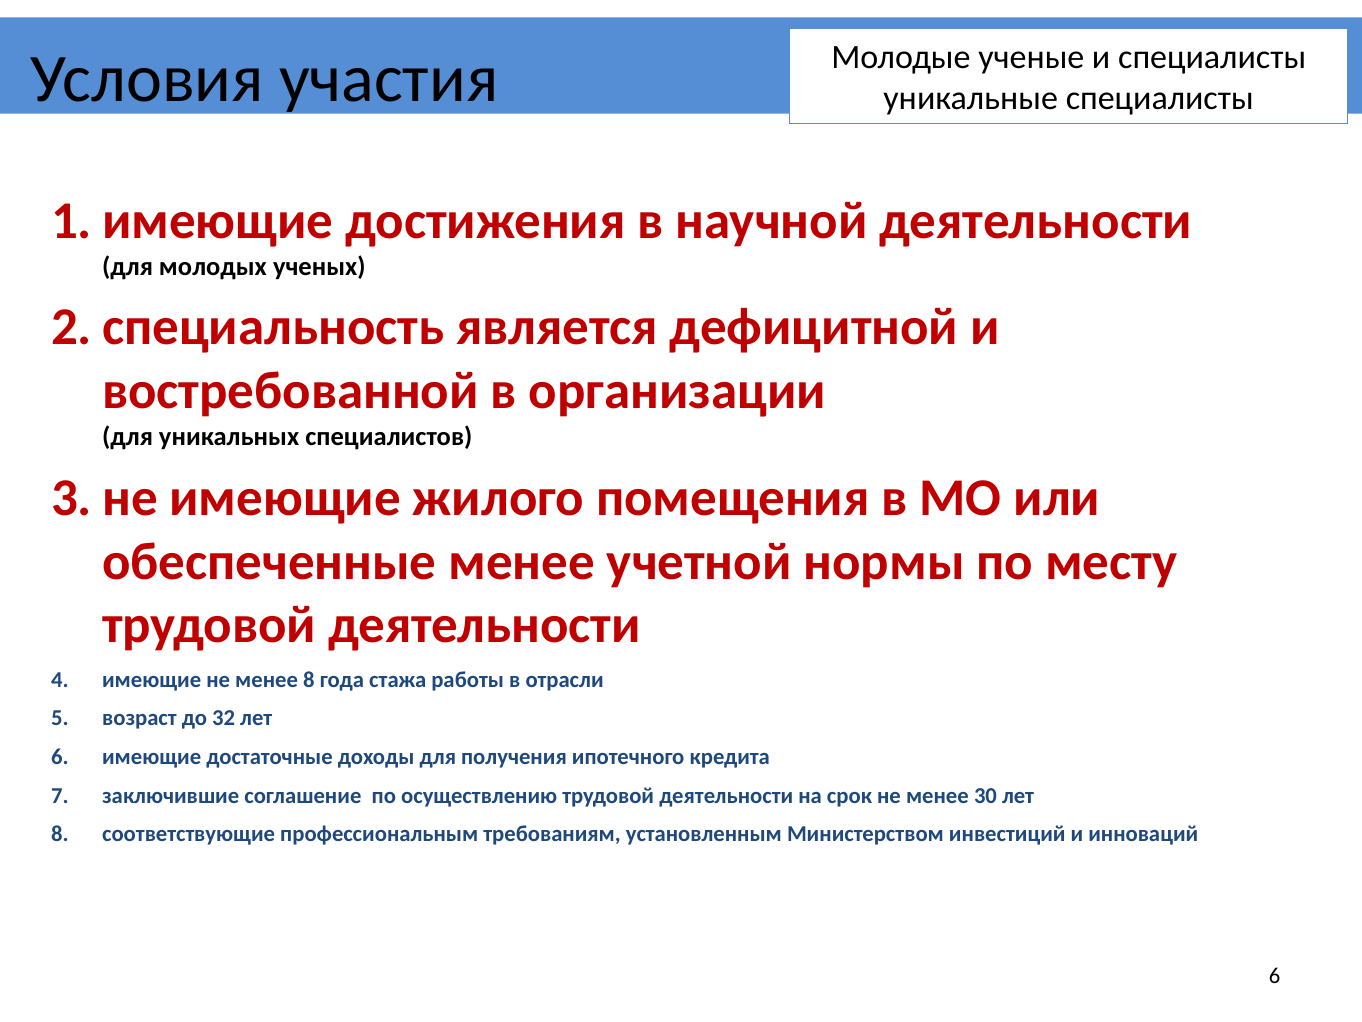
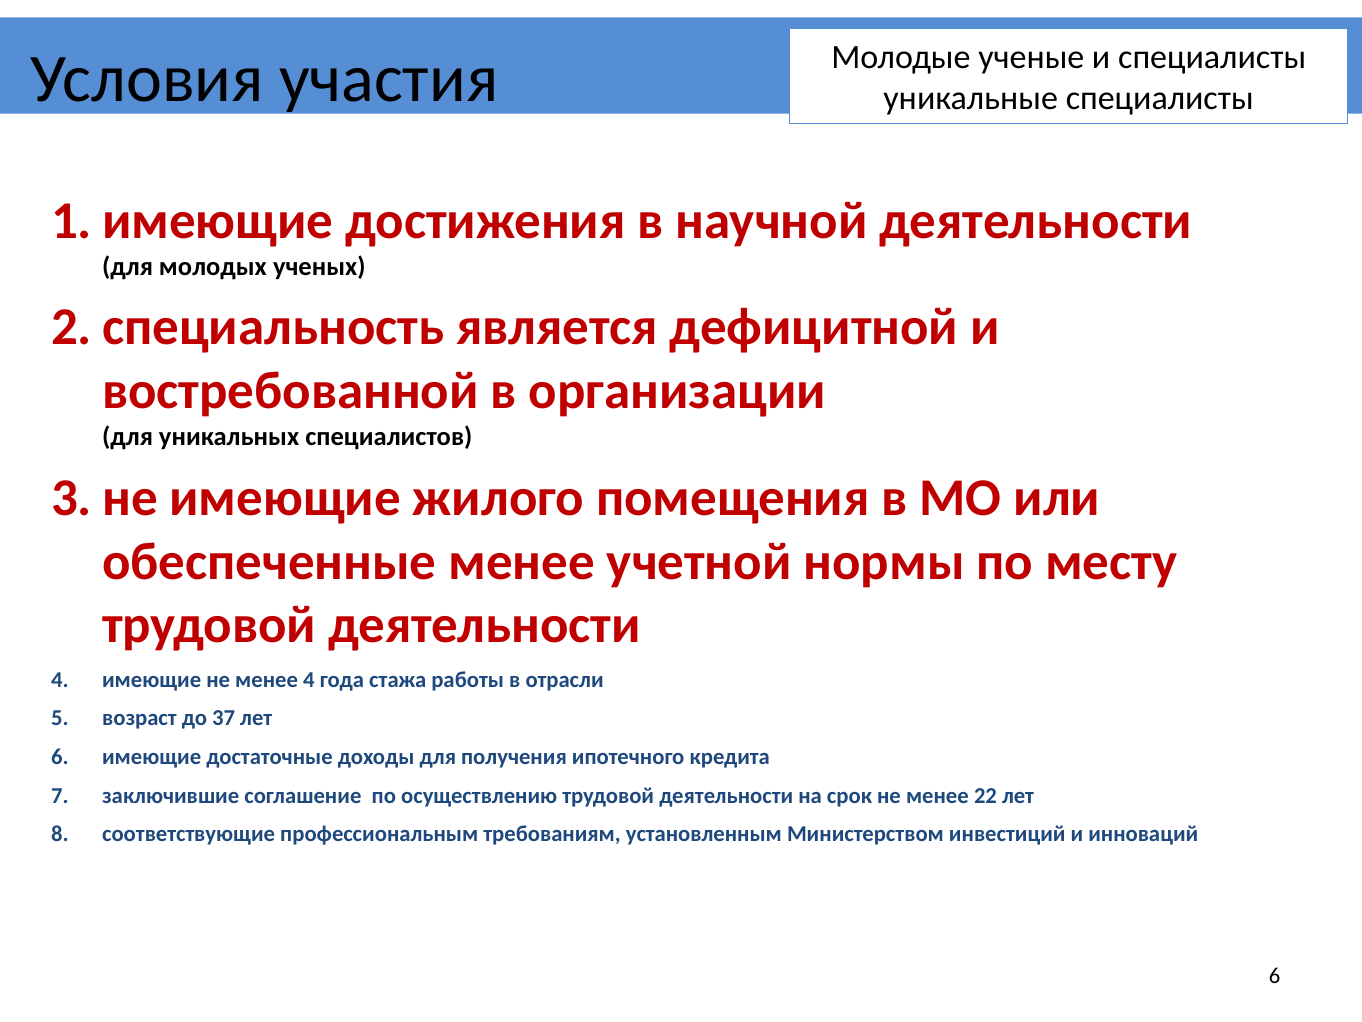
менее 8: 8 -> 4 (309, 680)
32: 32 -> 37 (224, 718)
30: 30 -> 22 (985, 795)
